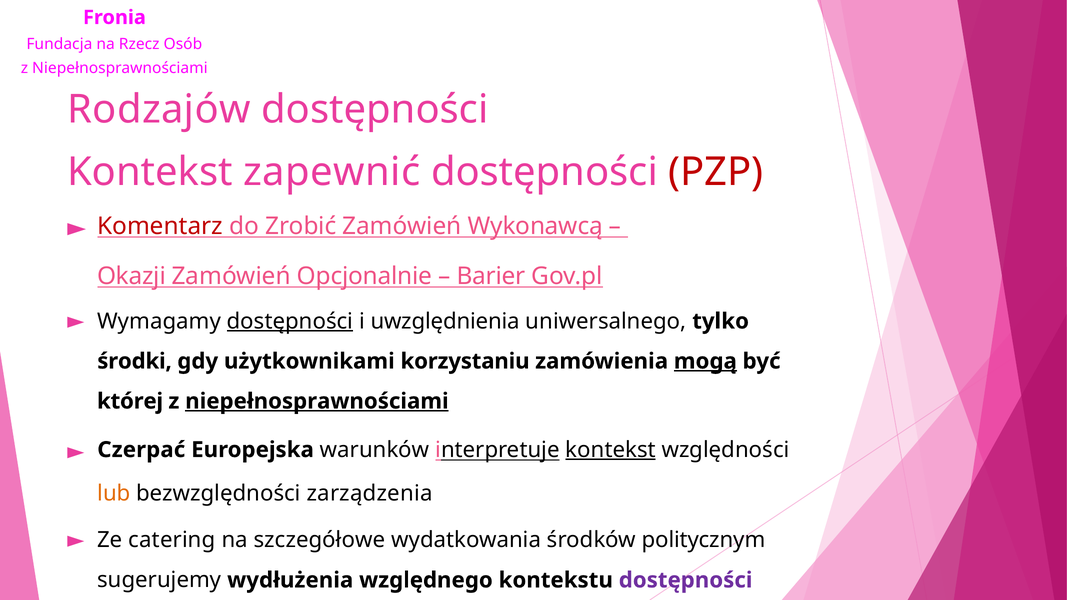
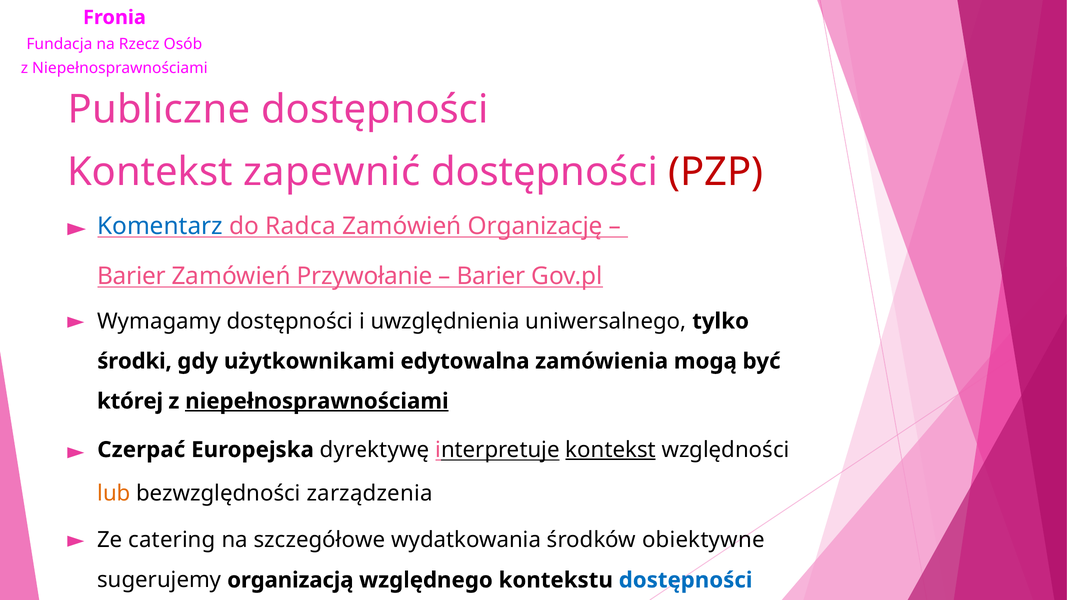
Rodzajów: Rodzajów -> Publiczne (159, 109)
Komentarz colour: red -> blue (160, 226)
Zrobić: Zrobić -> Radca (301, 226)
Wykonawcą: Wykonawcą -> Organizację (535, 226)
Okazji: Okazji -> Barier (131, 276)
Opcjonalnie: Opcjonalnie -> Przywołanie (365, 276)
dostępności underline: present -> none (290, 321)
korzystaniu: korzystaniu -> edytowalna (465, 361)
mogą underline: present -> none (705, 361)
warunków: warunków -> dyrektywę (375, 450)
politycznym: politycznym -> obiektywne (703, 540)
wydłużenia: wydłużenia -> organizacją (290, 580)
dostępności colour: purple -> blue (686, 580)
